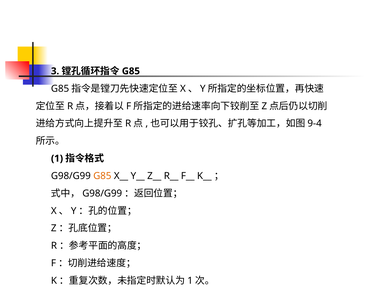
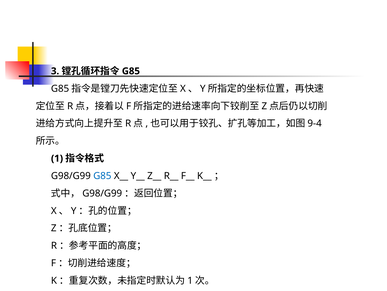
G85 colour: orange -> blue (102, 175)
